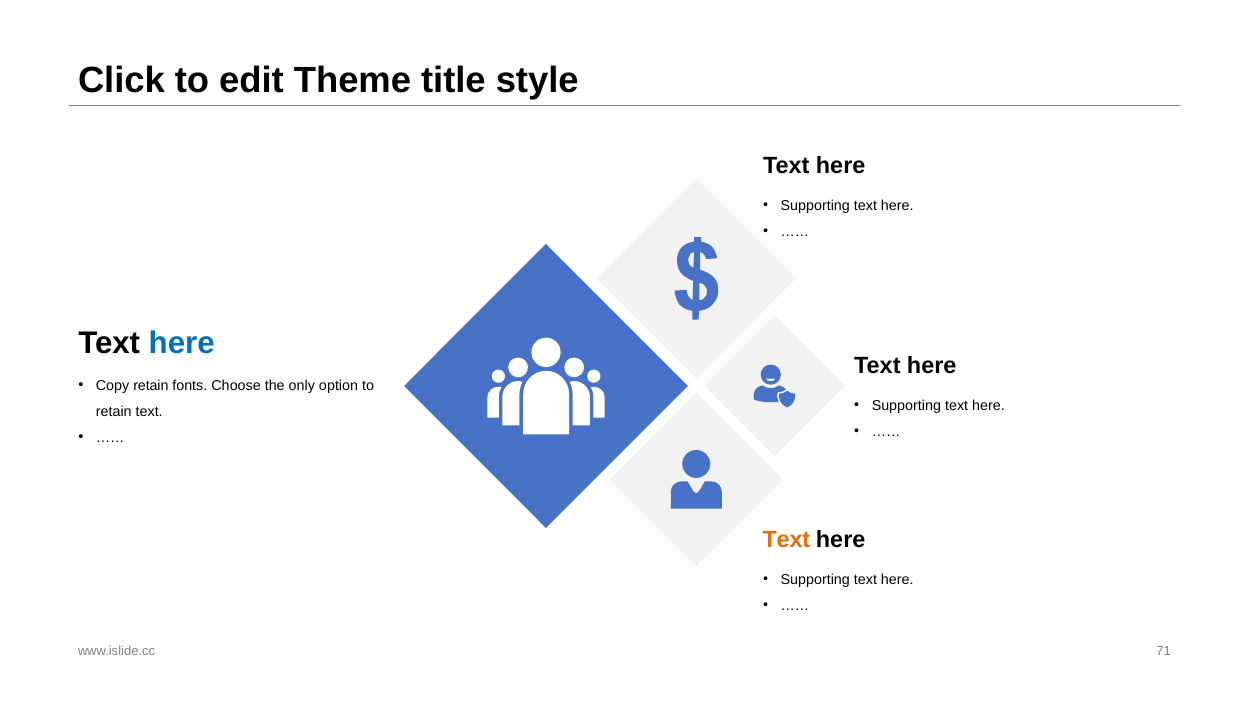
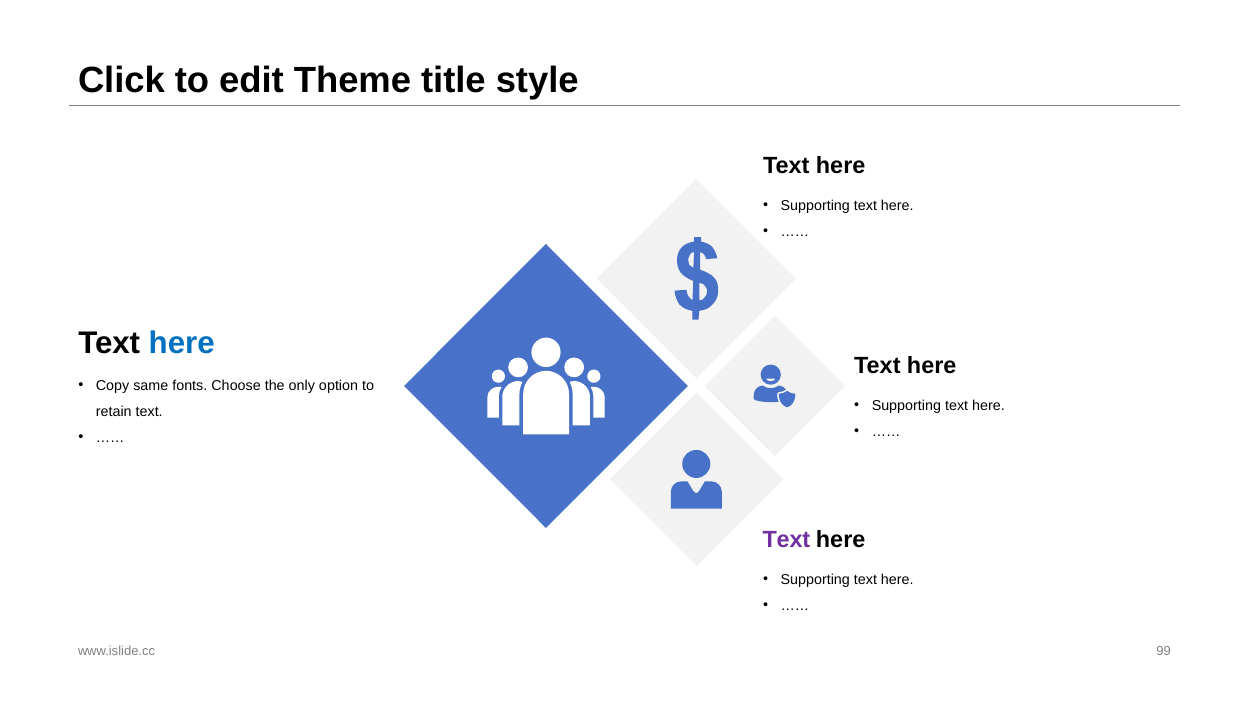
Copy retain: retain -> same (151, 386)
Text colour: orange -> purple (786, 540)
71: 71 -> 99 (1164, 651)
